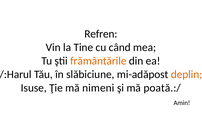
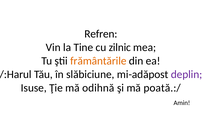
când: când -> zilnic (120, 47)
deplin colour: orange -> purple (187, 74)
nimeni: nimeni -> odihnă (98, 88)
